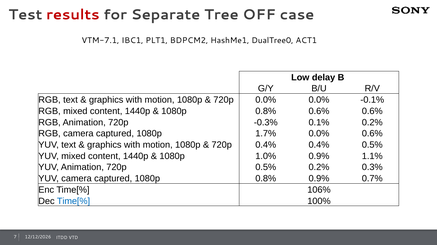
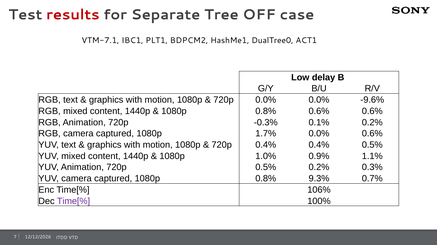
-0.1%: -0.1% -> -9.6% (372, 100)
0.8% 0.9%: 0.9% -> 9.3% (319, 179)
Time[% colour: blue -> purple (73, 201)
